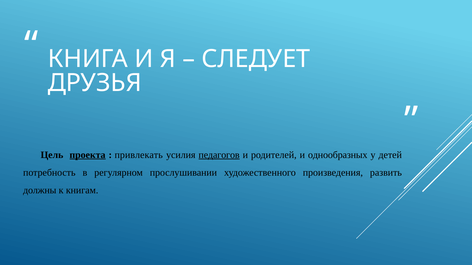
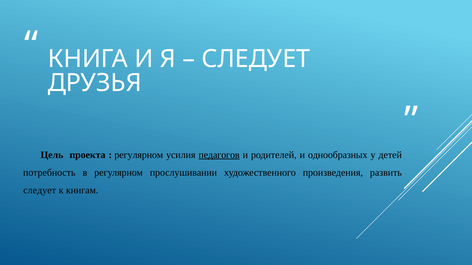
проекта underline: present -> none (88, 155)
привлекать: привлекать -> регулярном (139, 155)
должны: должны -> следует (40, 191)
